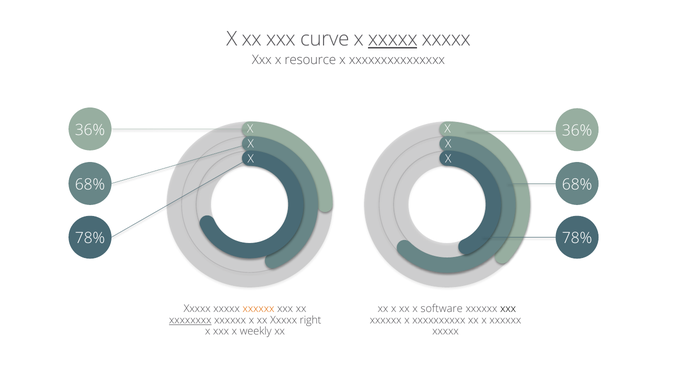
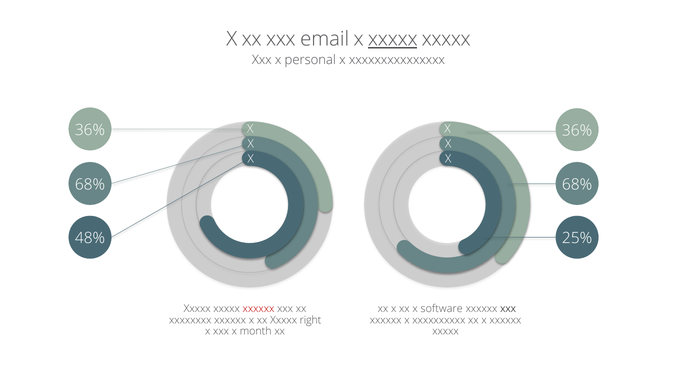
curve: curve -> email (325, 39)
resource: resource -> personal (310, 60)
78%: 78% -> 48% (90, 238)
78%: 78% -> 25% (577, 238)
xxxxxx colour: orange -> red (258, 309)
xxxxxxxx underline: present -> none (190, 320)
weekly: weekly -> month (256, 331)
